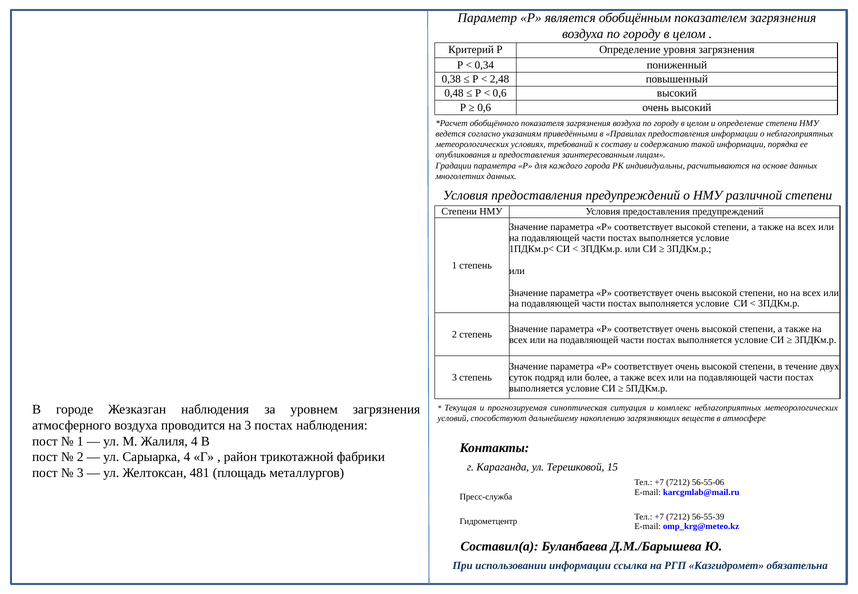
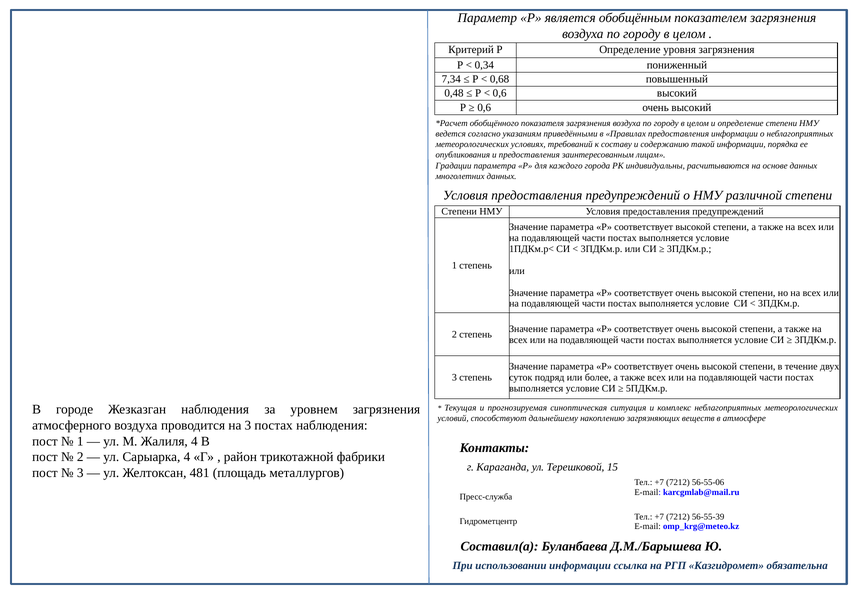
0,38: 0,38 -> 7,34 (451, 79)
2,48: 2,48 -> 0,68 (500, 79)
